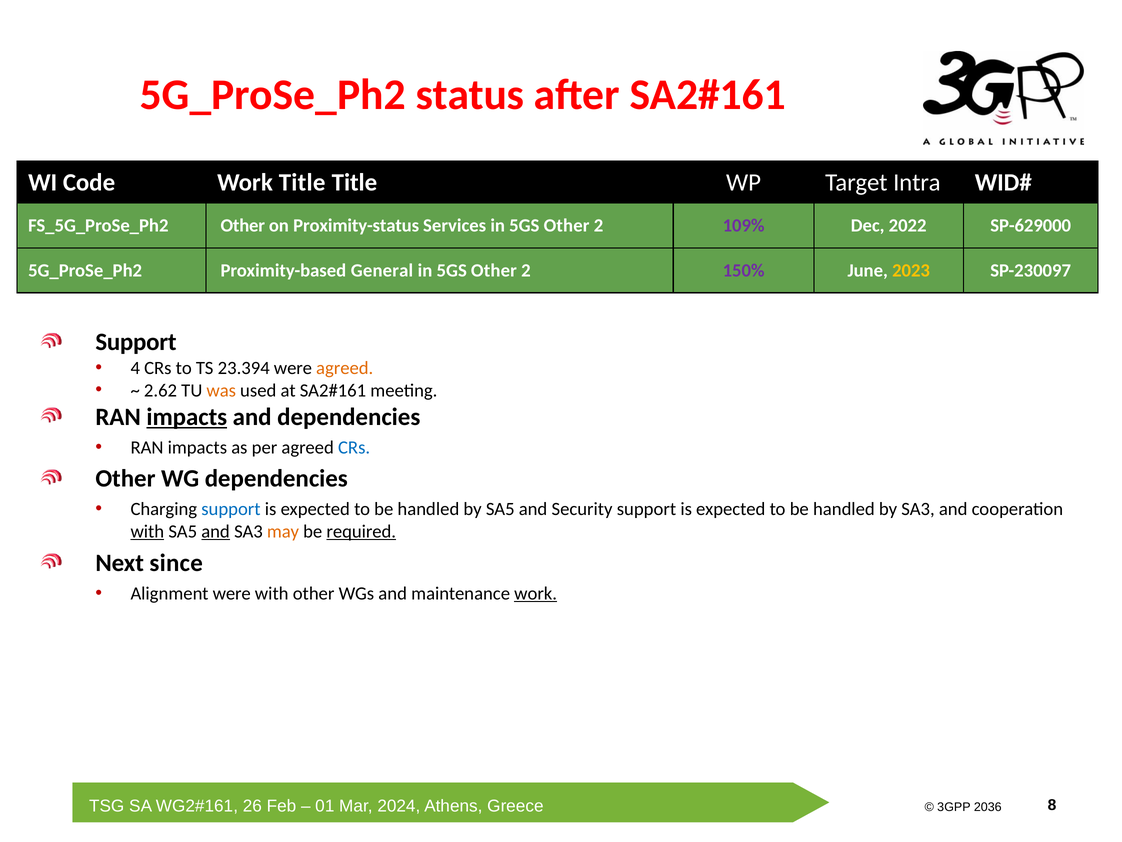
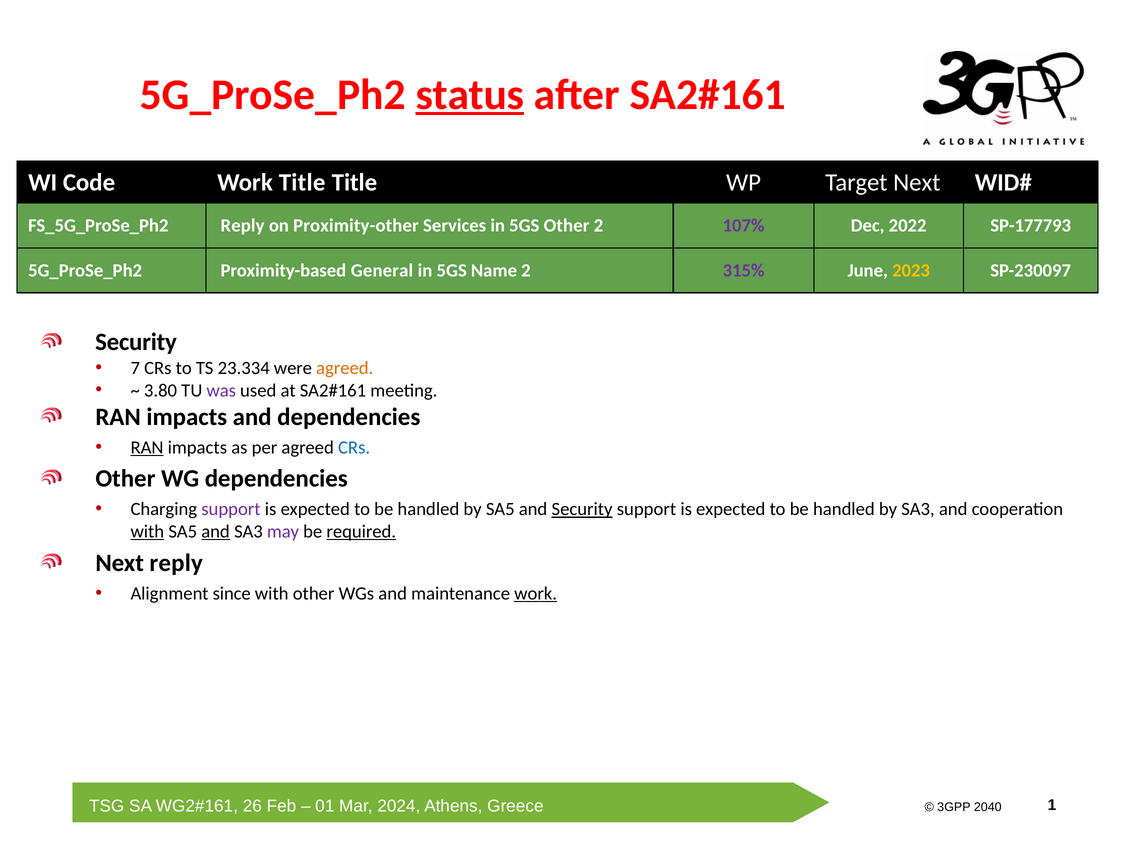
status underline: none -> present (470, 95)
Target Intra: Intra -> Next (917, 182)
Other: Other -> Reply (243, 225)
Proximity-status: Proximity-status -> Proximity-other (356, 225)
109%: 109% -> 107% (744, 225)
SP-629000: SP-629000 -> SP-177793 (1031, 225)
Other: Other -> Name (494, 270)
150%: 150% -> 315% (744, 270)
Support: Support -> Security (136, 342)
4: 4 -> 7 (135, 368)
23.394: 23.394 -> 23.334 (244, 368)
2.62: 2.62 -> 3.80 (161, 390)
was colour: orange -> purple (221, 390)
impacts underline: present -> none (187, 417)
RAN underline: none -> present (147, 447)
support colour: blue -> purple (231, 509)
Security underline: none -> present (582, 509)
may colour: orange -> purple (283, 531)
Next since: since -> reply (176, 563)
Alignment were: were -> since (232, 593)
8: 8 -> 1 (1052, 805)
2036: 2036 -> 2040 (988, 807)
